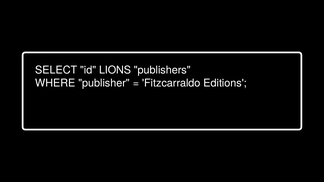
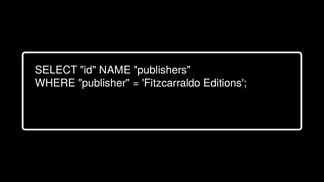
LIONS: LIONS -> NAME (115, 70)
